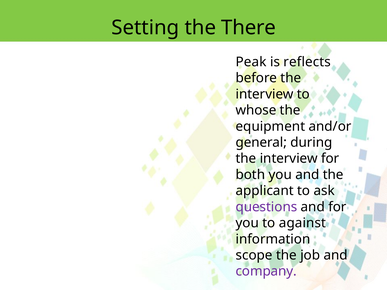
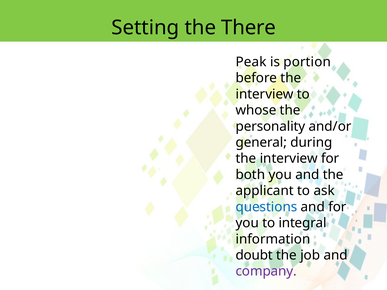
reflects: reflects -> portion (307, 62)
equipment: equipment -> personality (270, 126)
questions colour: purple -> blue (266, 207)
against: against -> integral (303, 223)
scope: scope -> doubt (254, 255)
